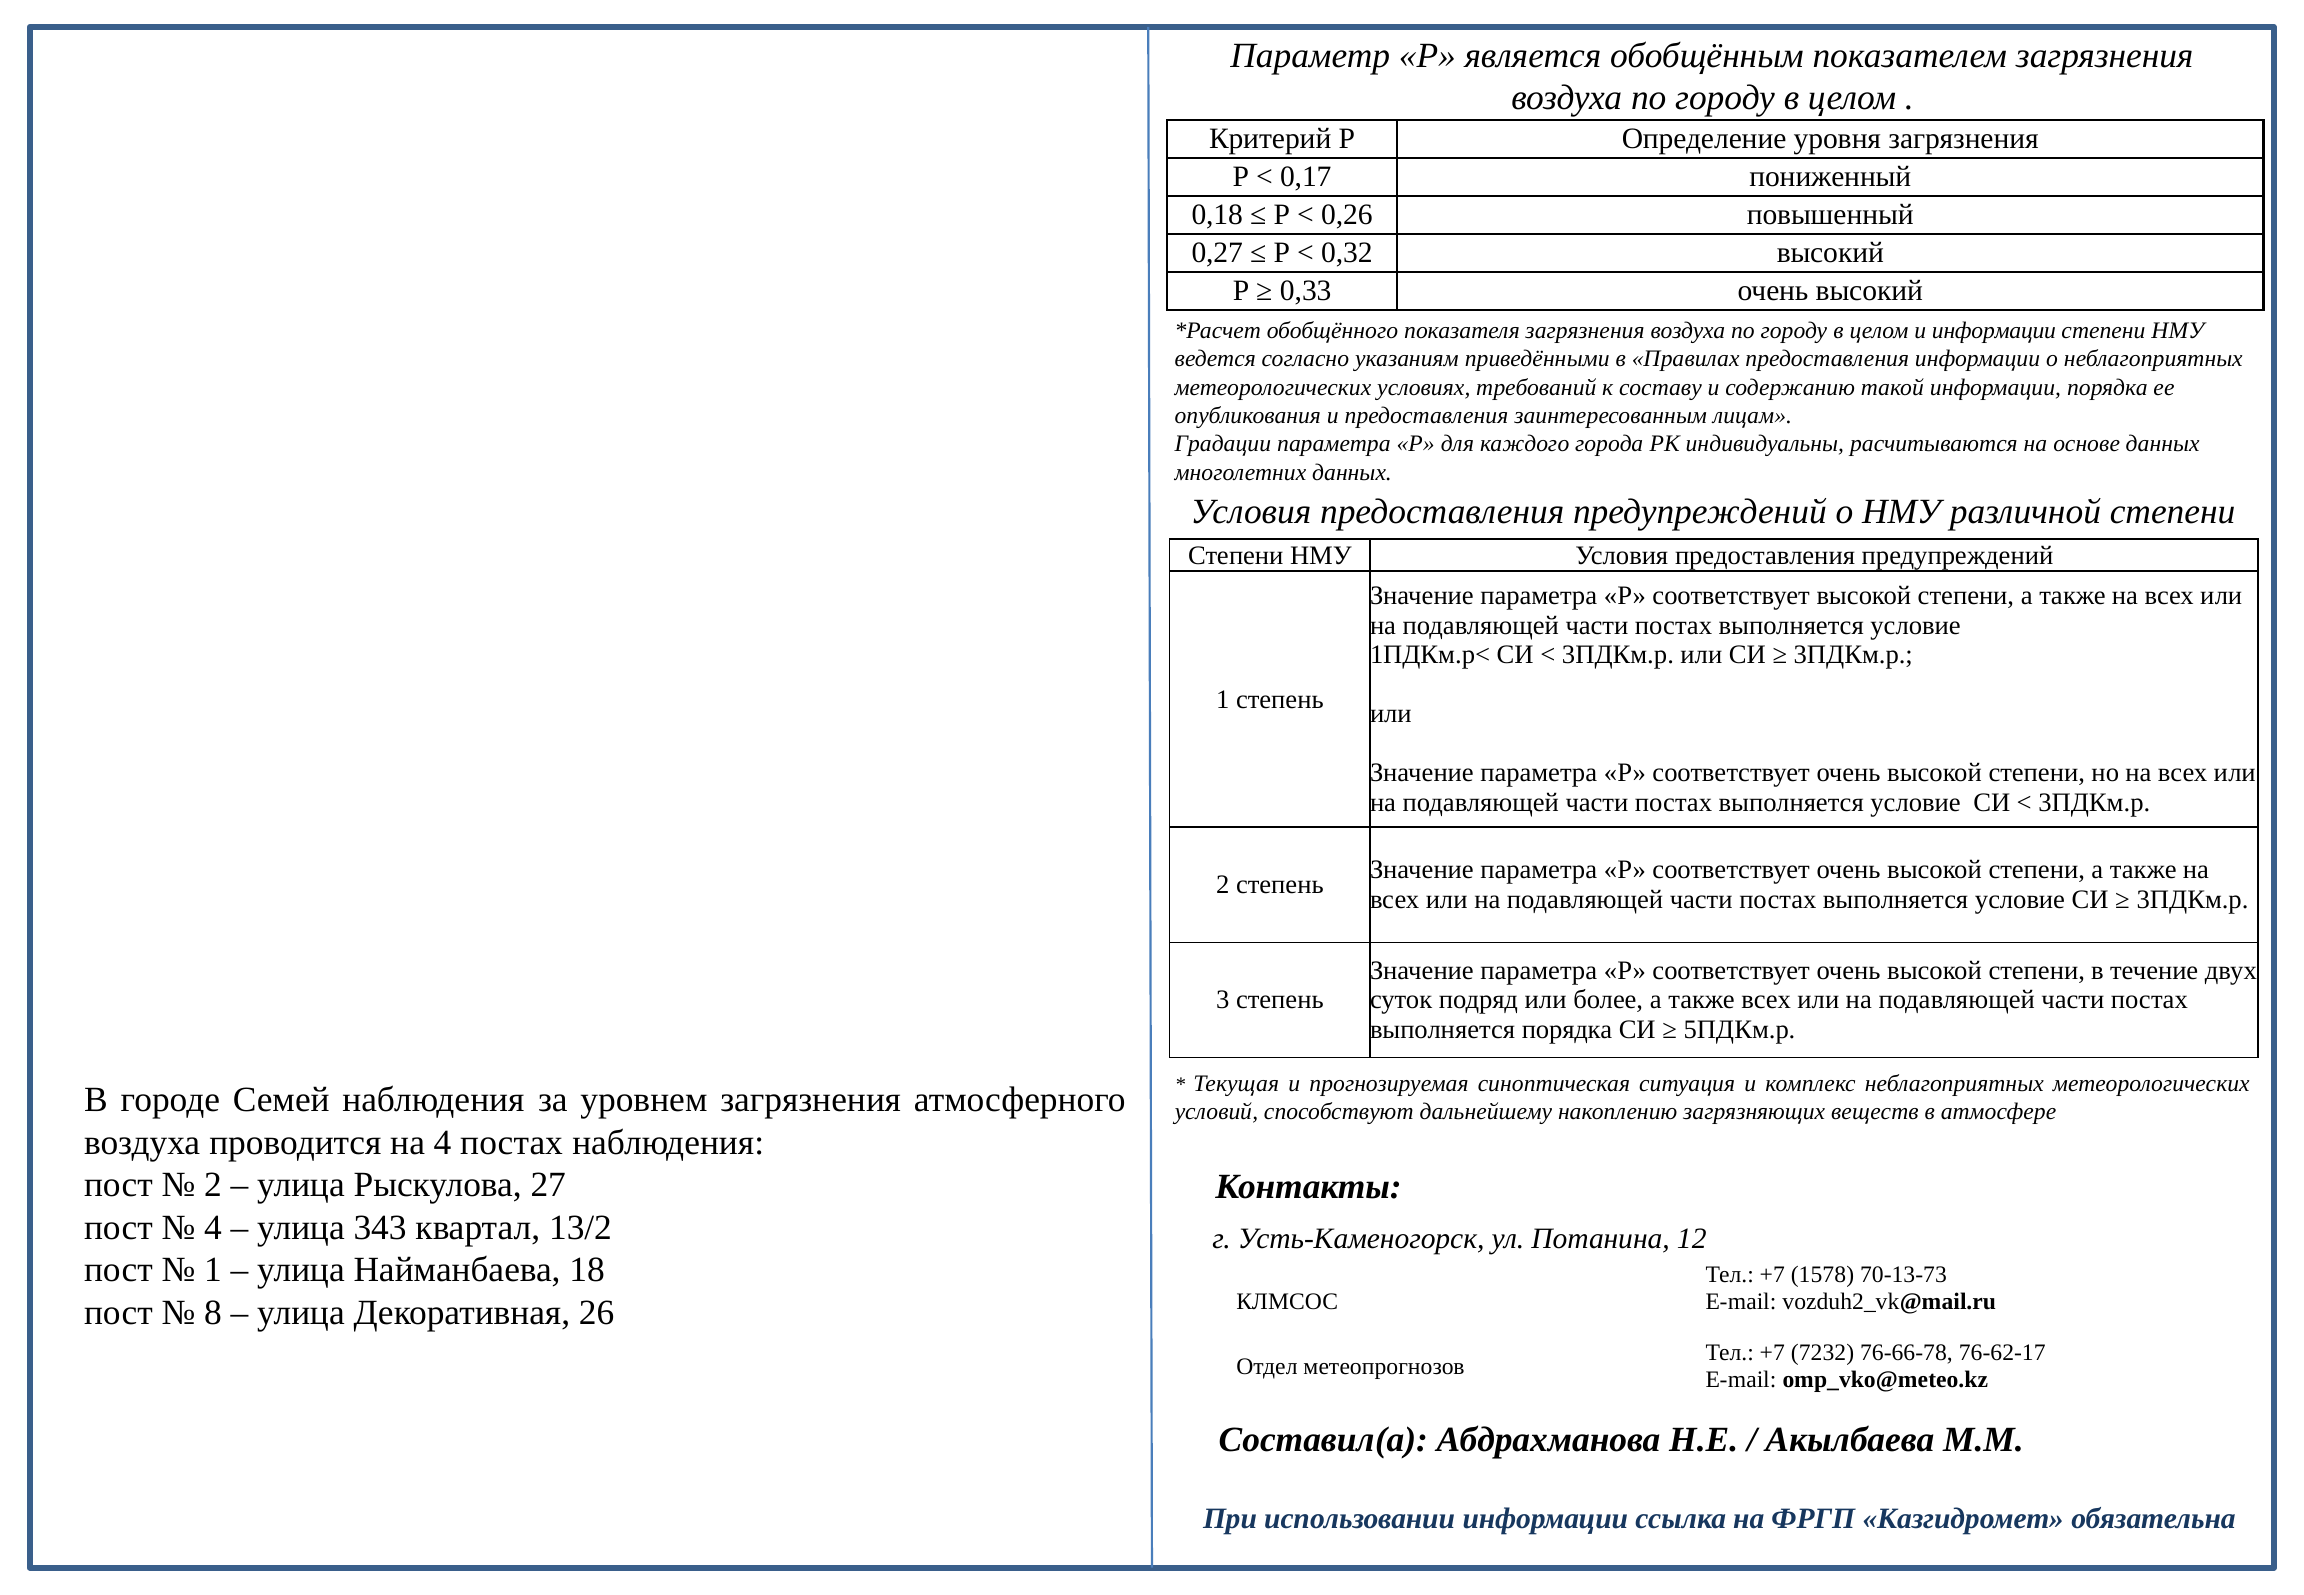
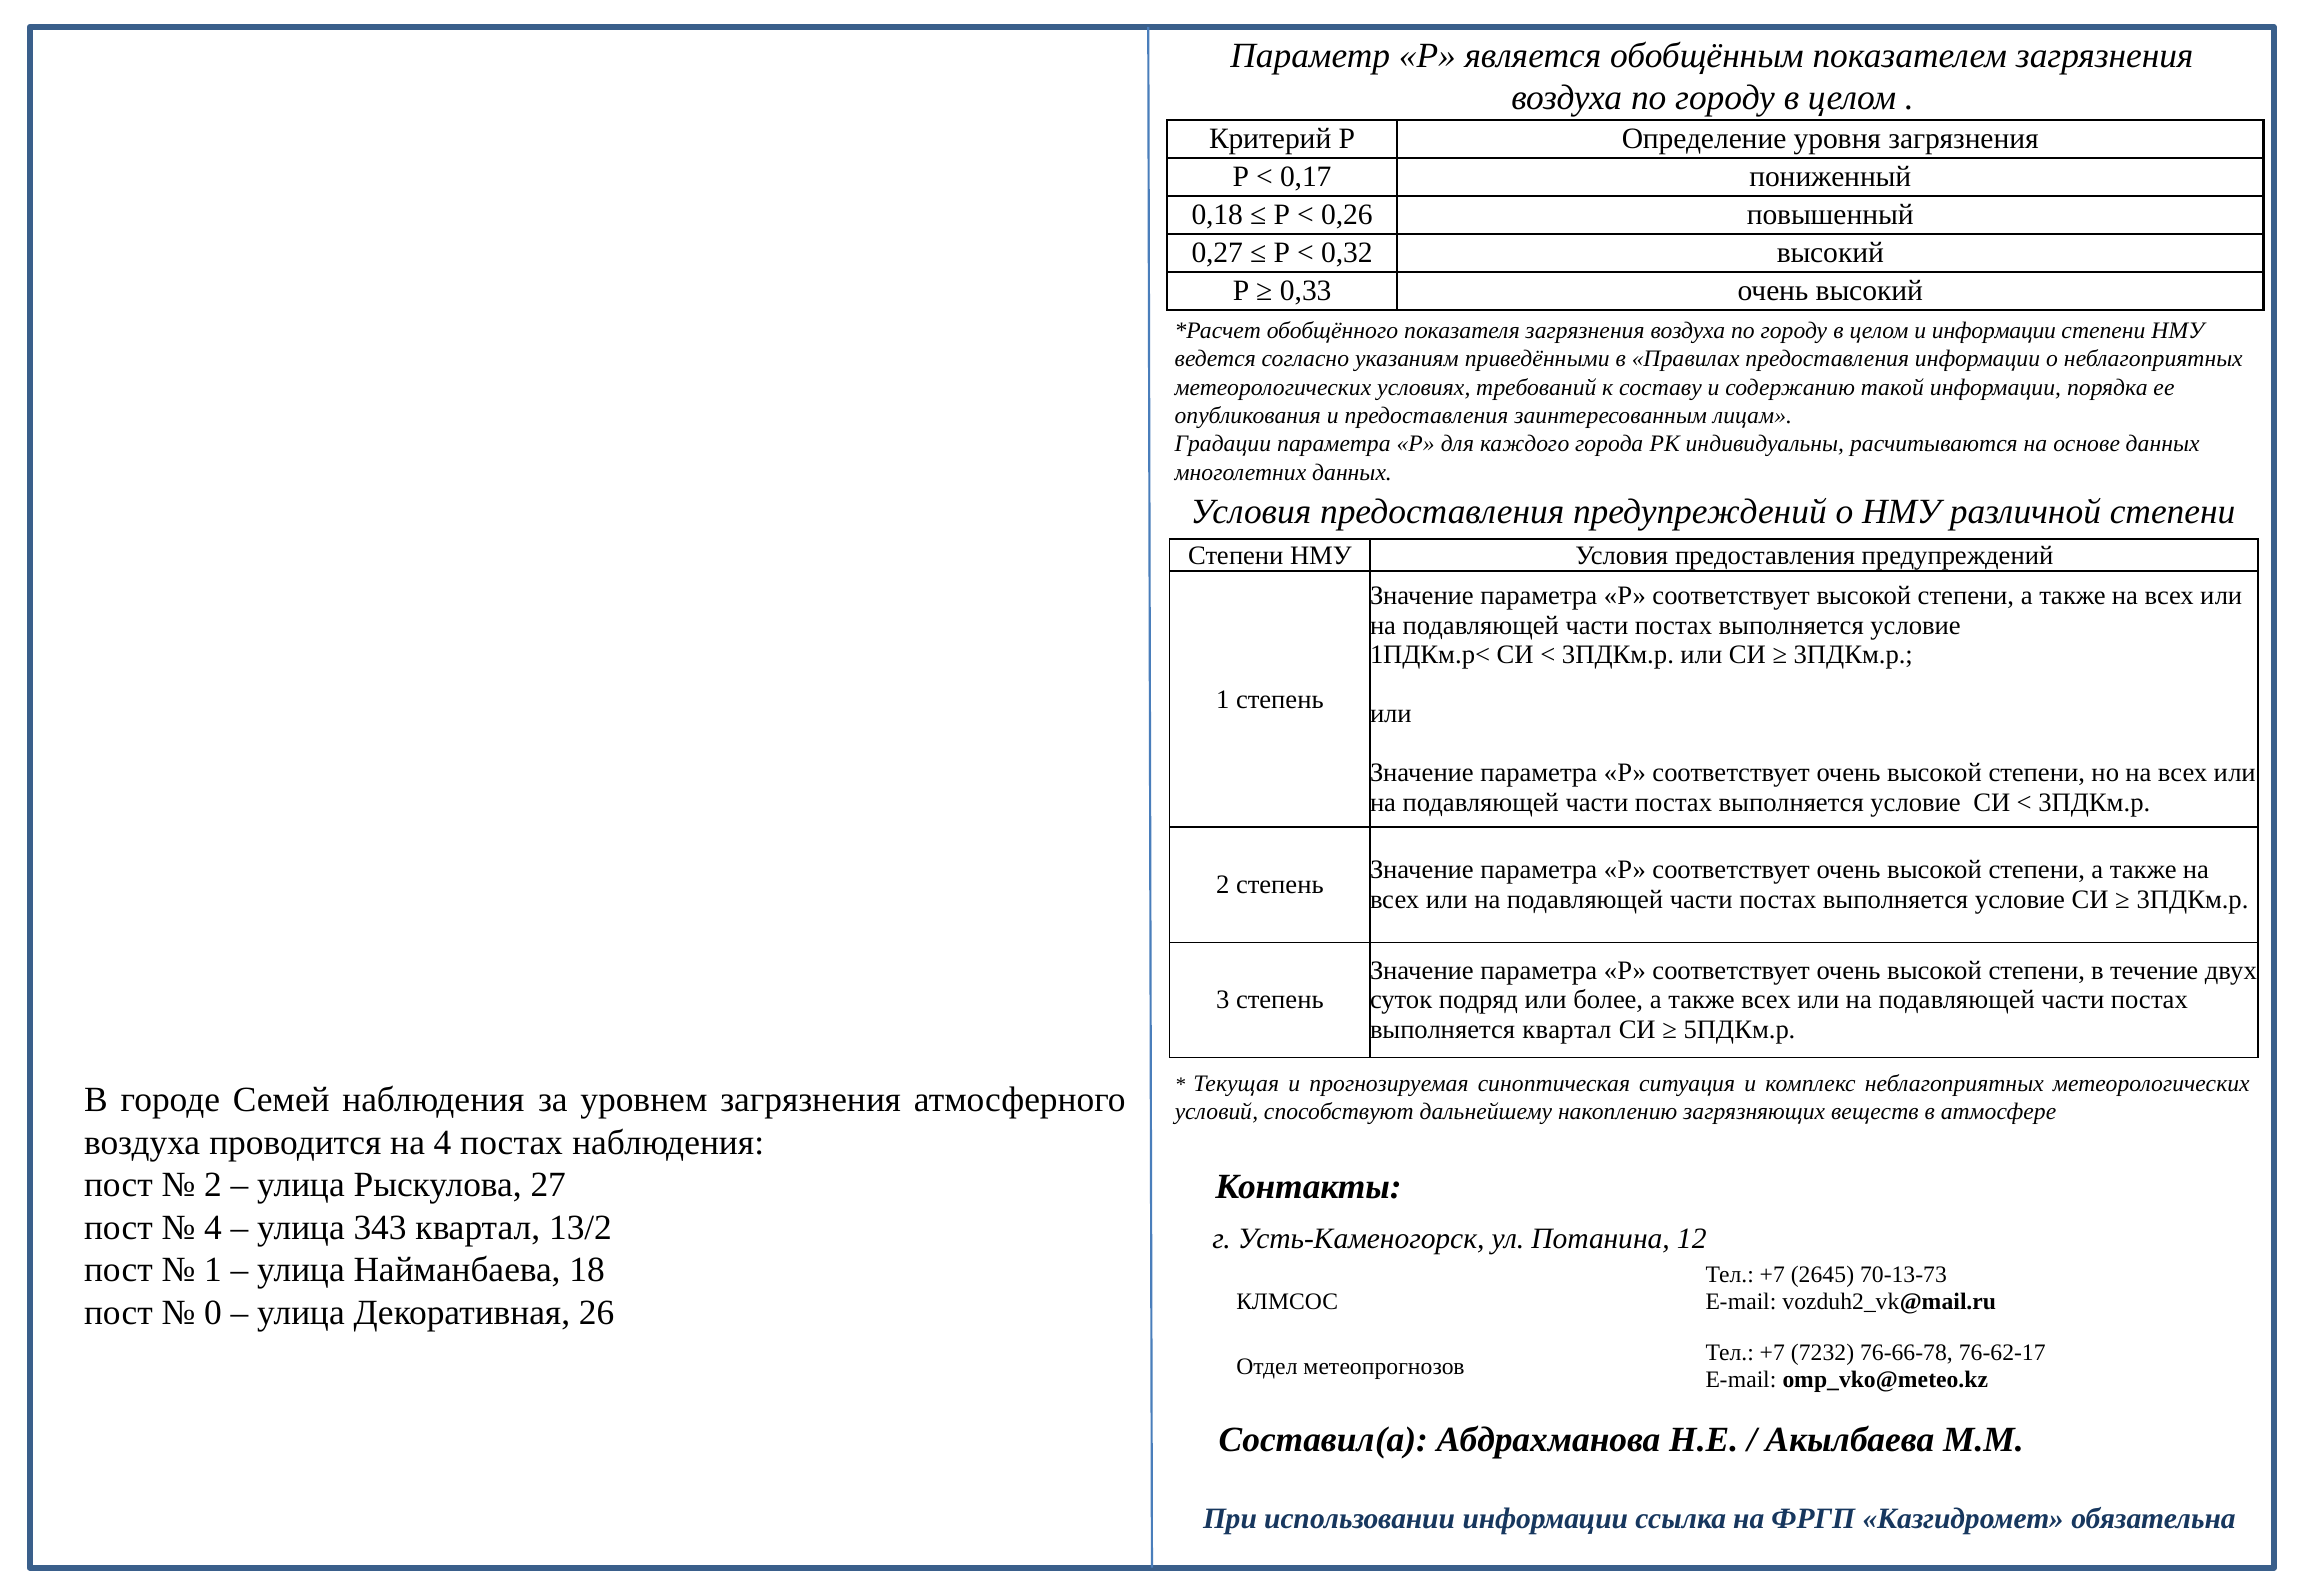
выполняется порядка: порядка -> квартал (1567, 1030)
1578: 1578 -> 2645 (1822, 1275)
8: 8 -> 0 (213, 1313)
